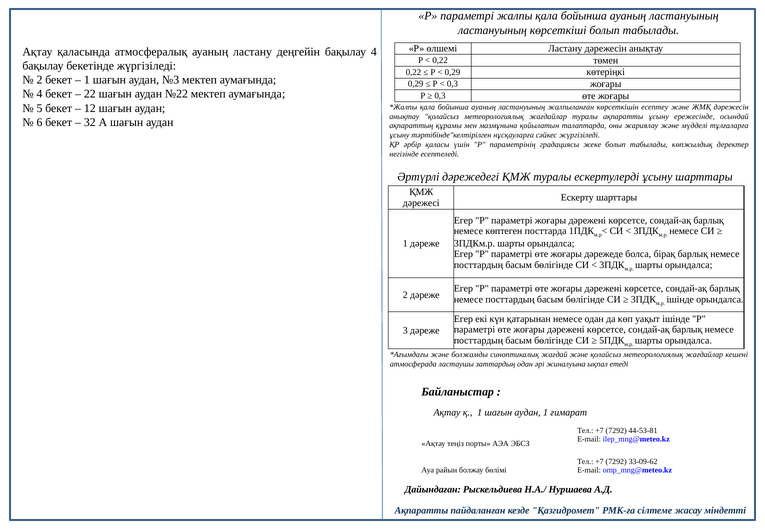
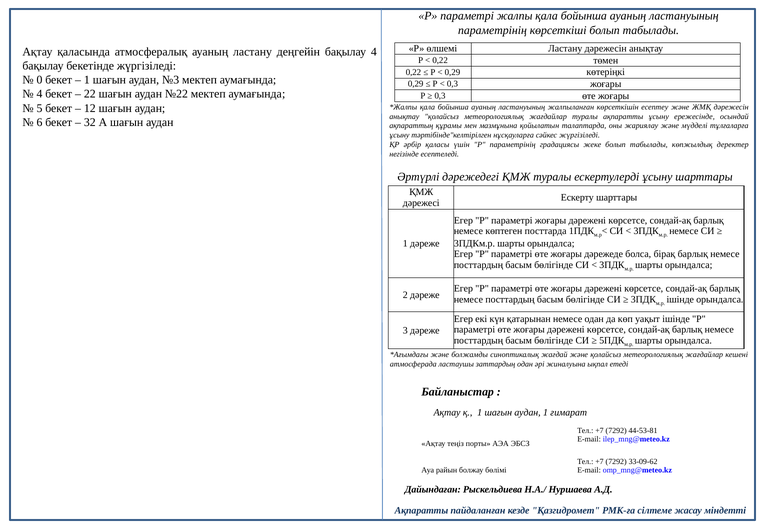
ластануының: ластануының -> параметрінің (492, 30)
2: 2 -> 0 (39, 80)
